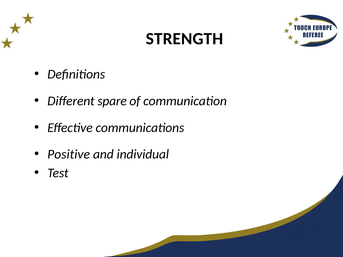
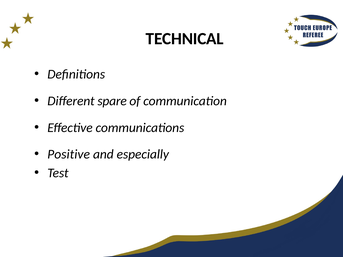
STRENGTH: STRENGTH -> TECHNICAL (185, 39)
individual: individual -> especially (143, 154)
